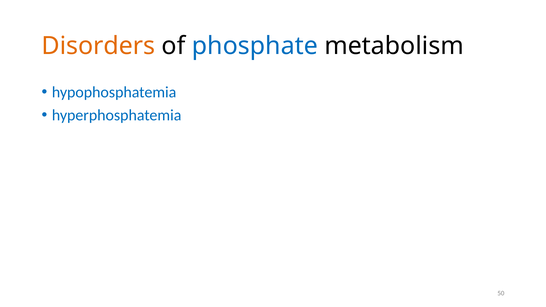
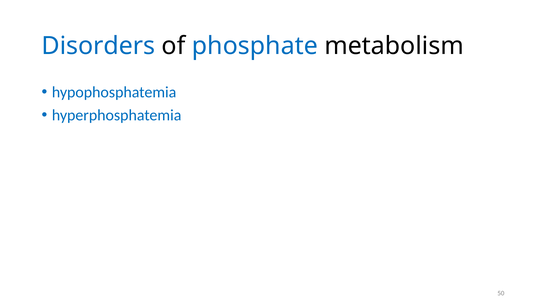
Disorders colour: orange -> blue (98, 46)
